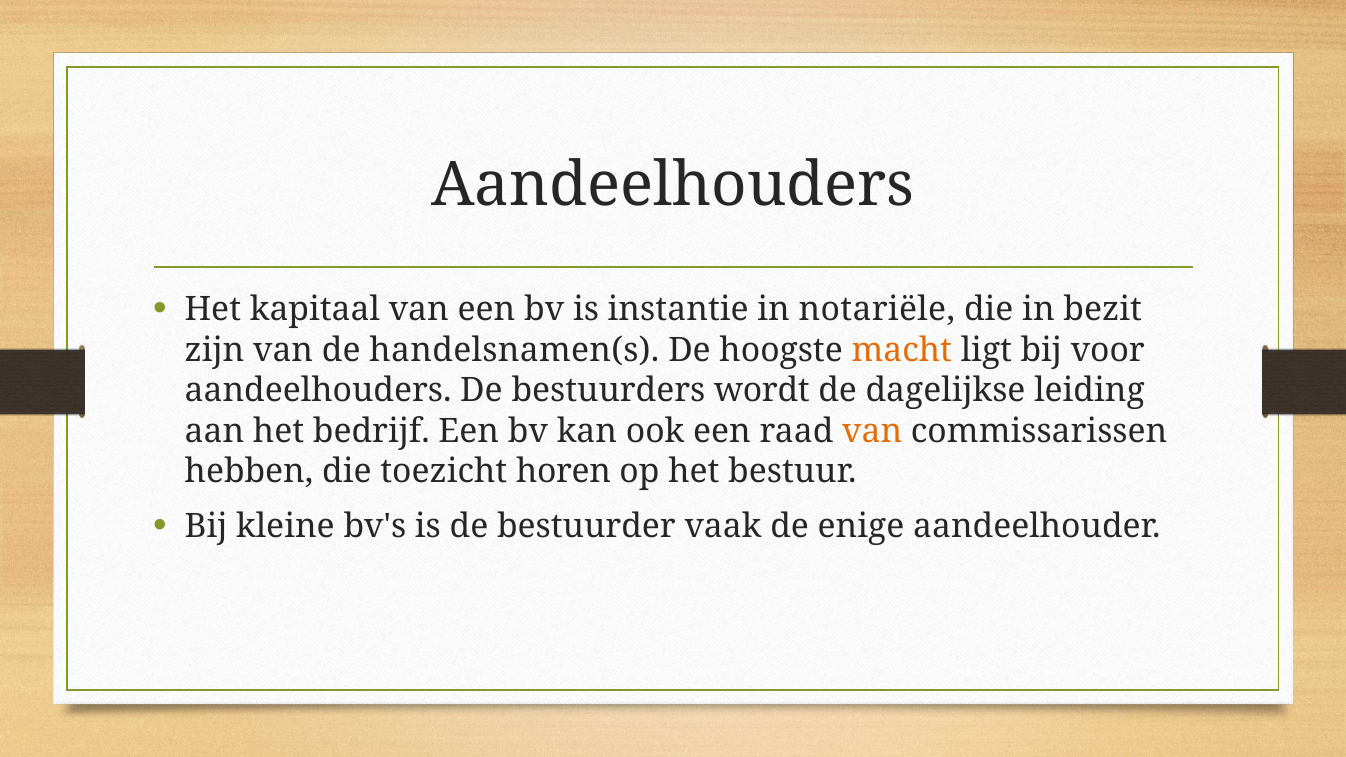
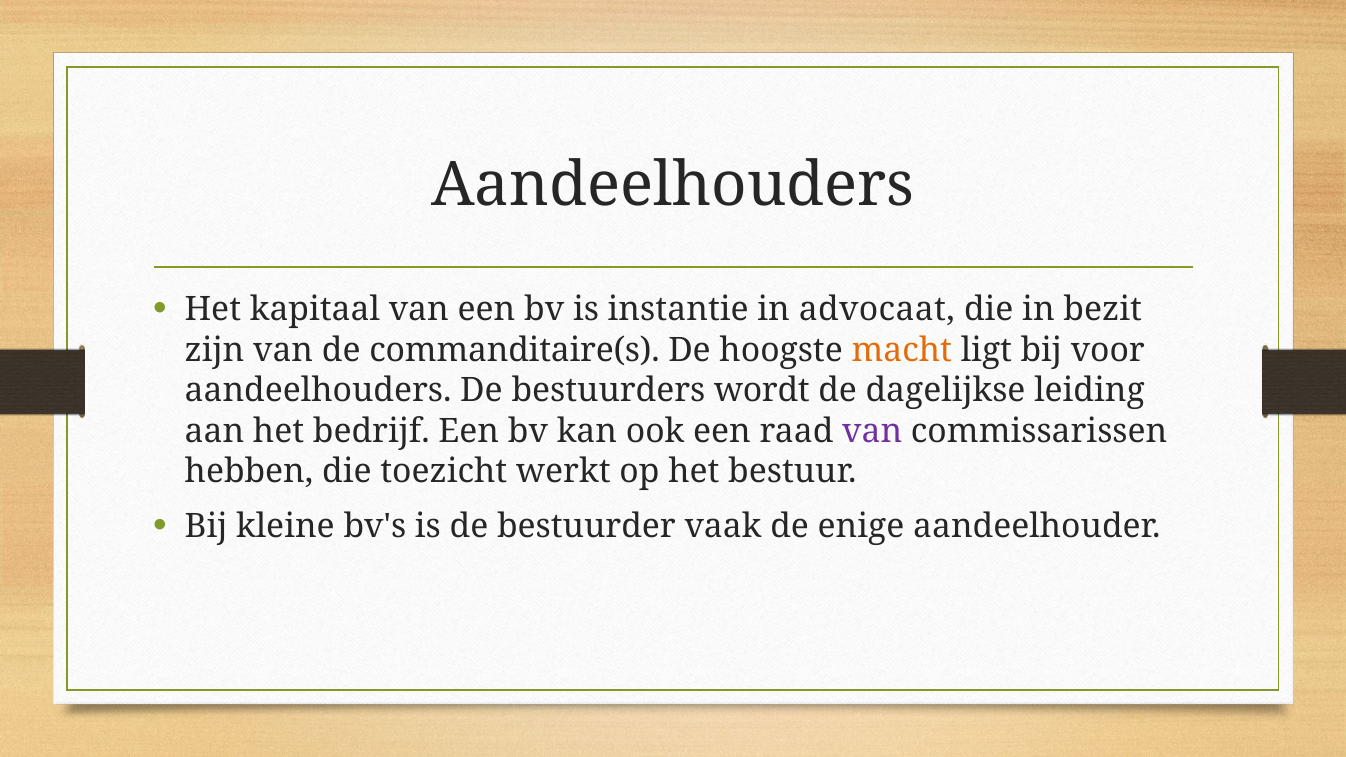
notariële: notariële -> advocaat (877, 310)
handelsnamen(s: handelsnamen(s -> commanditaire(s (515, 350)
van colour: orange -> purple (872, 431)
horen: horen -> werkt (563, 471)
